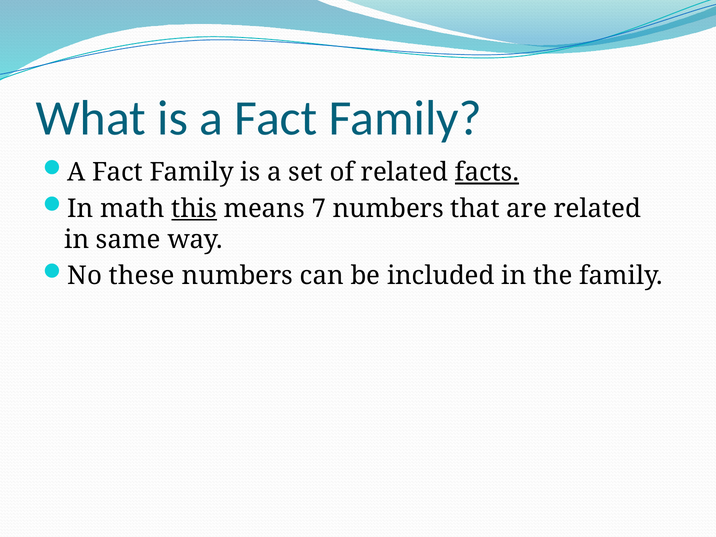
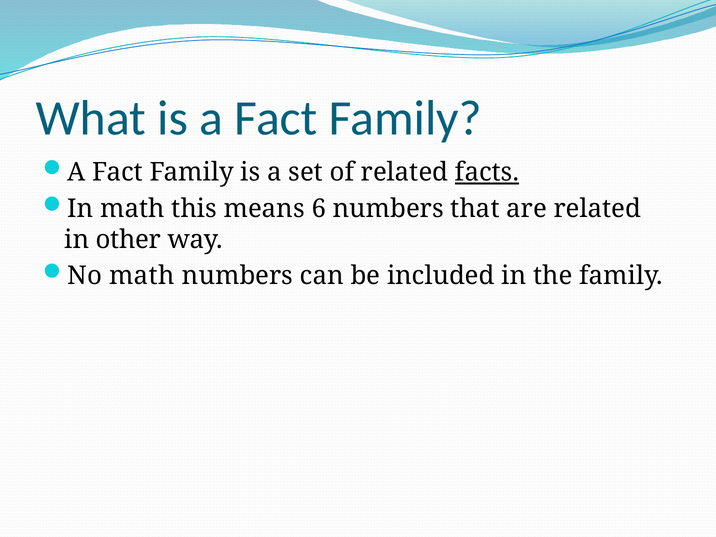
this underline: present -> none (194, 209)
7: 7 -> 6 (319, 209)
same: same -> other (128, 240)
No these: these -> math (142, 276)
